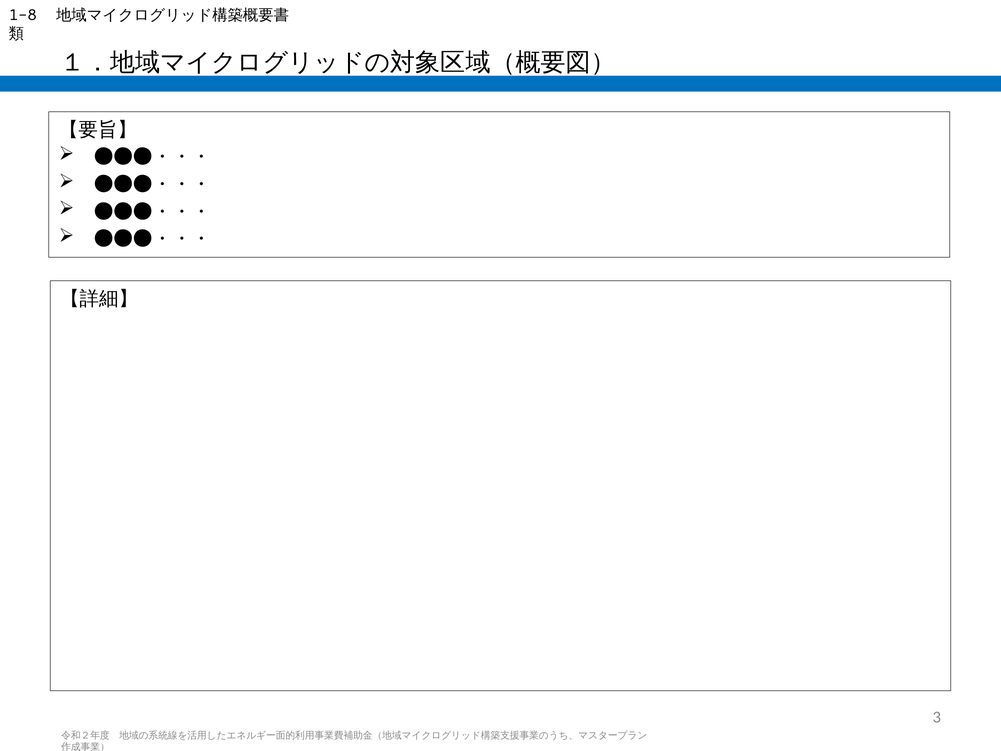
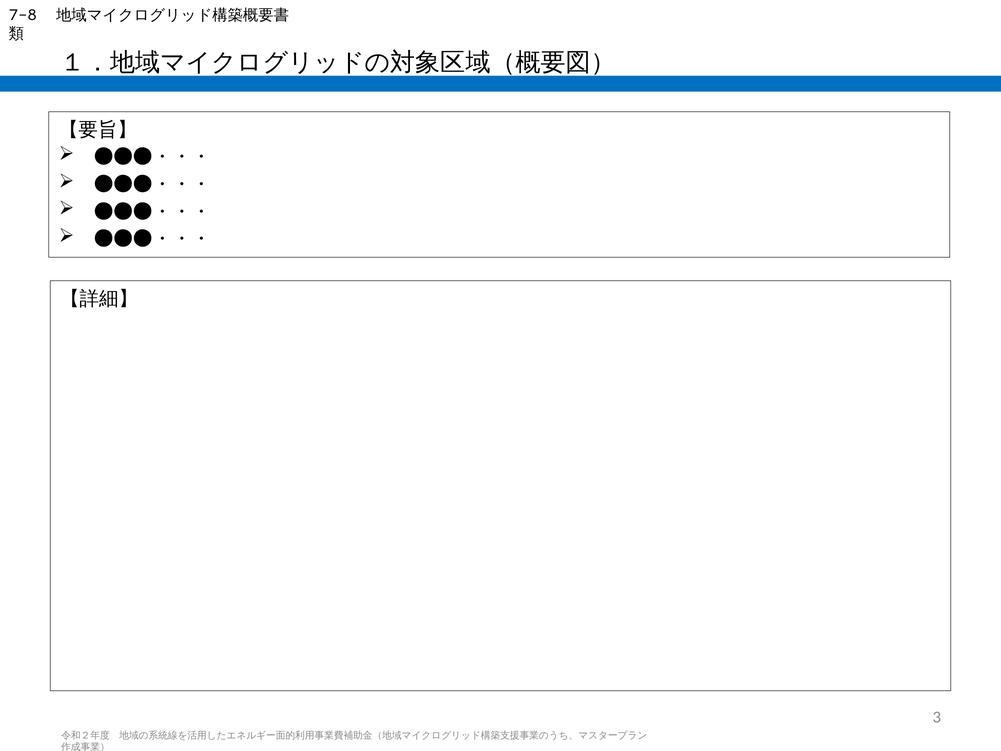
1-8: 1-8 -> 7-8 (23, 15)
